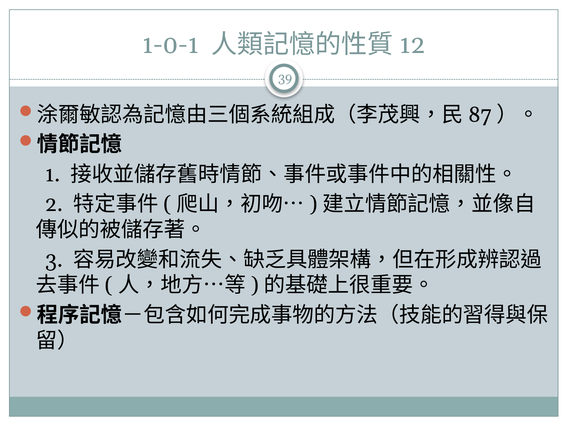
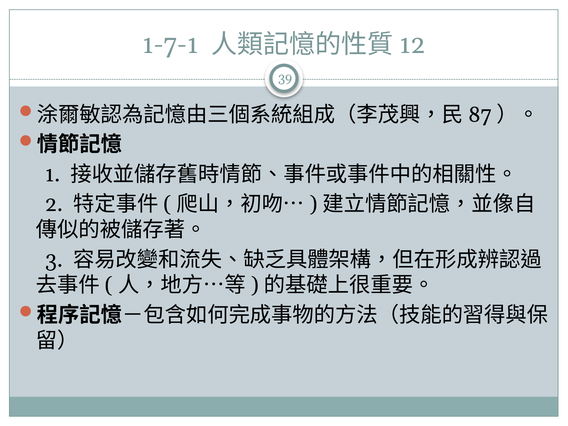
1-0-1: 1-0-1 -> 1-7-1 (170, 45)
